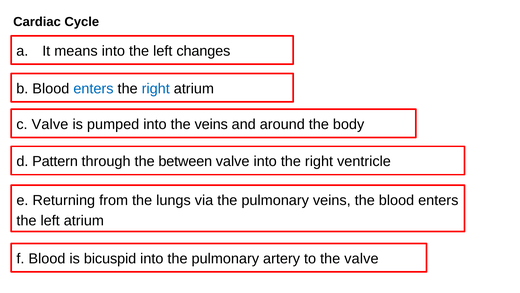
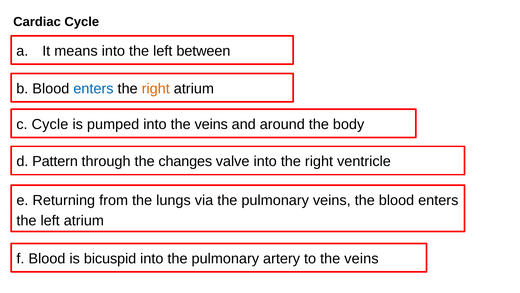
changes: changes -> between (203, 51)
right colour: blue -> orange (156, 89)
c Valve: Valve -> Cycle (50, 124)
between: between -> changes (185, 161)
to the valve: valve -> veins (361, 258)
